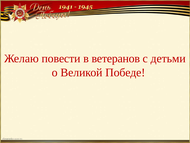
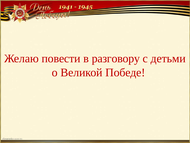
ветеранов: ветеранов -> разговору (116, 58)
